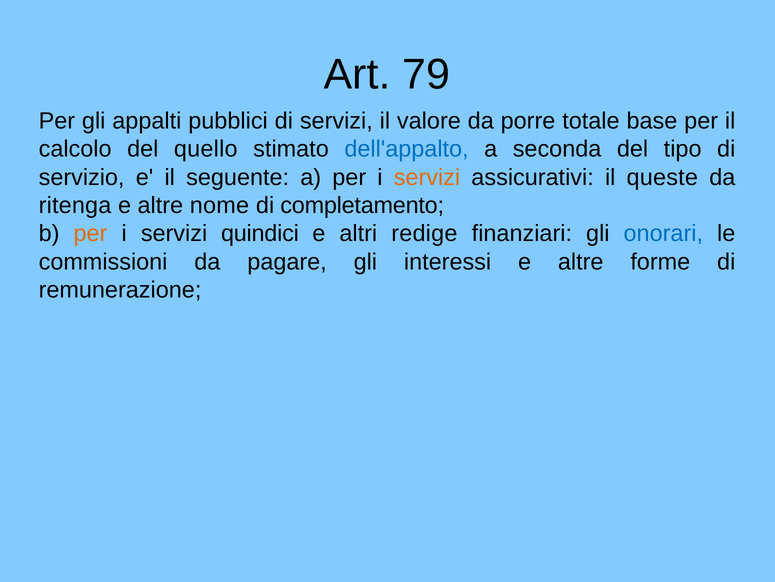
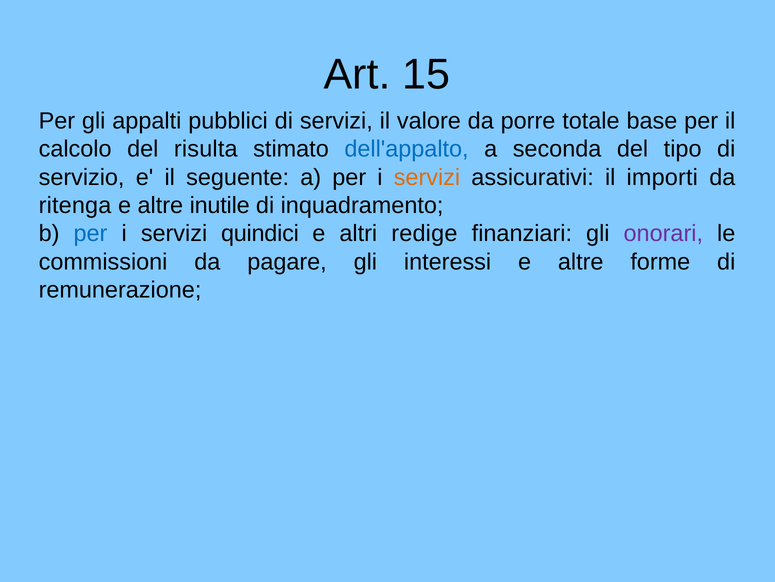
79: 79 -> 15 (426, 75)
quello: quello -> risulta (206, 149)
queste: queste -> importi (662, 177)
nome: nome -> inutile (220, 205)
completamento: completamento -> inquadramento (362, 205)
per colour: orange -> blue (90, 233)
onorari colour: blue -> purple (663, 233)
